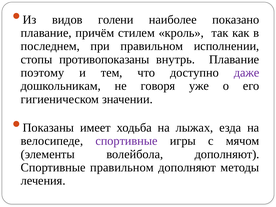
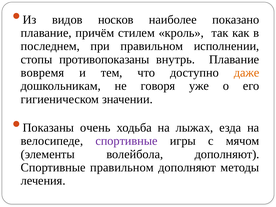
голени: голени -> носков (116, 20)
поэтому: поэтому -> вовремя (42, 73)
даже colour: purple -> orange (247, 73)
имеет: имеет -> очень (95, 128)
